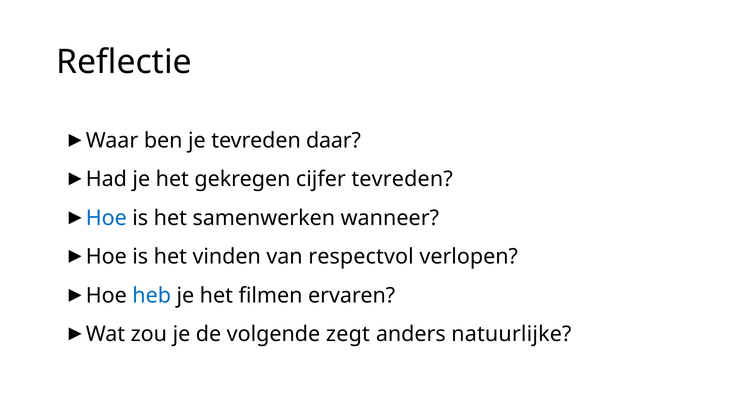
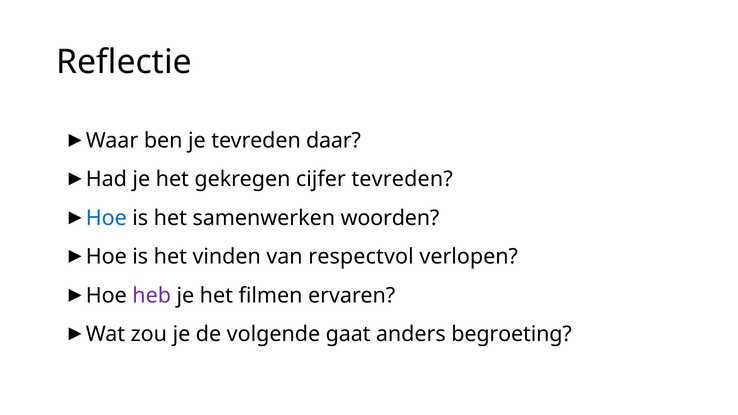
wanneer: wanneer -> woorden (390, 218)
heb colour: blue -> purple (152, 296)
zegt: zegt -> gaat (348, 334)
natuurlijke: natuurlijke -> begroeting (512, 334)
